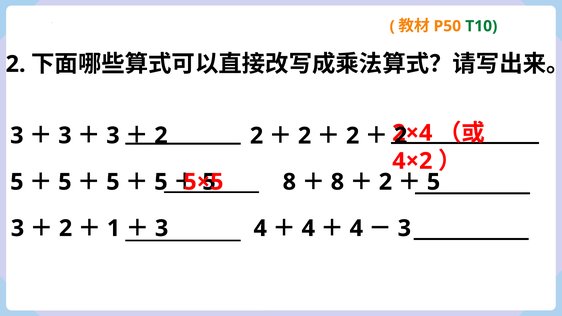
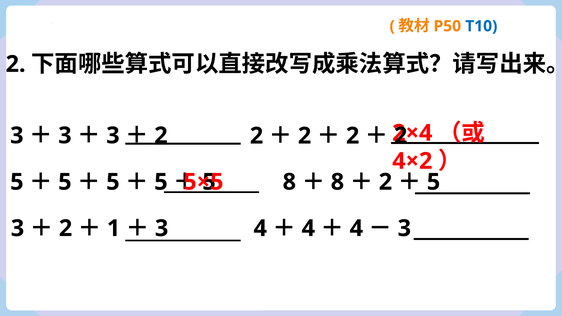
T10 colour: green -> blue (481, 26)
